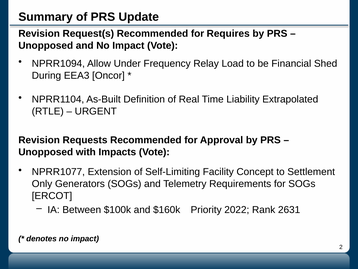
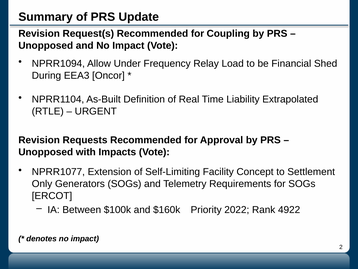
Requires: Requires -> Coupling (228, 34)
2631: 2631 -> 4922 (289, 209)
